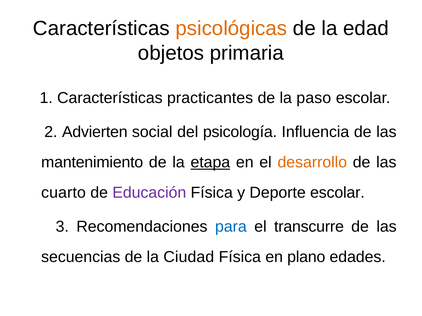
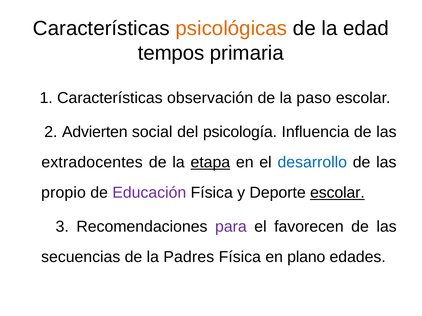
objetos: objetos -> tempos (171, 53)
practicantes: practicantes -> observación (210, 98)
mantenimiento: mantenimiento -> extradocentes (92, 163)
desarrollo colour: orange -> blue (312, 163)
cuarto: cuarto -> propio (64, 193)
escolar underline: none -> present (337, 193)
para colour: blue -> purple (231, 227)
transcurre: transcurre -> favorecen (309, 227)
Ciudad: Ciudad -> Padres (189, 257)
